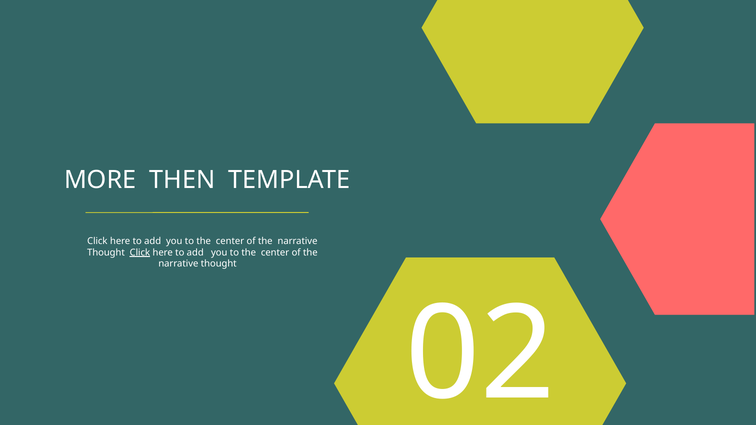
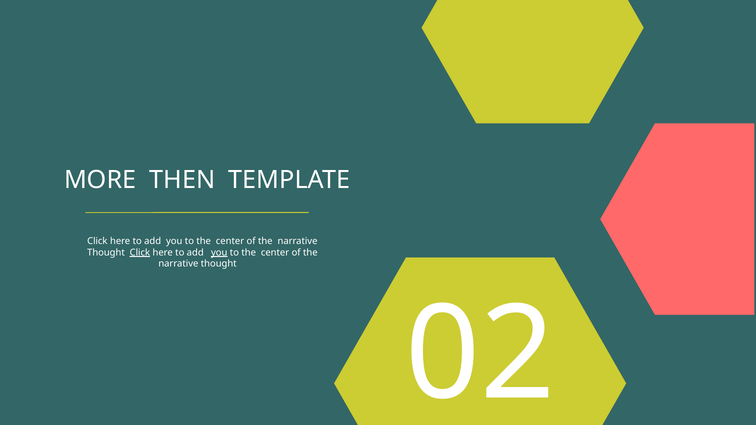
you underline: none -> present (219, 253)
